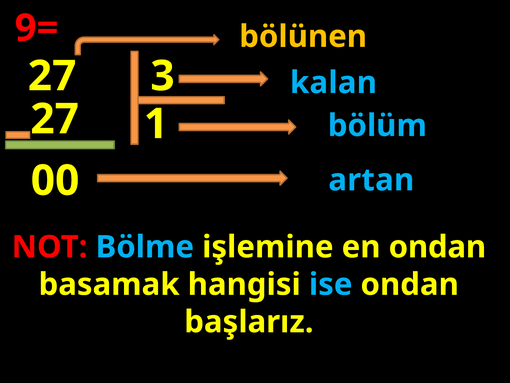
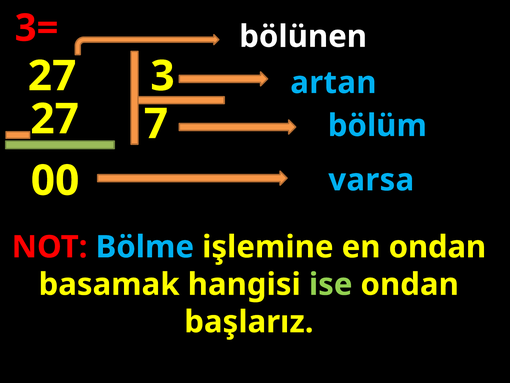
9=: 9= -> 3= (37, 28)
bölünen colour: yellow -> white (303, 37)
kalan: kalan -> artan (333, 83)
1: 1 -> 7 (156, 124)
artan: artan -> varsa (371, 180)
ise colour: light blue -> light green (331, 284)
